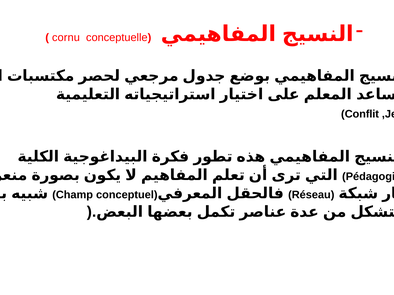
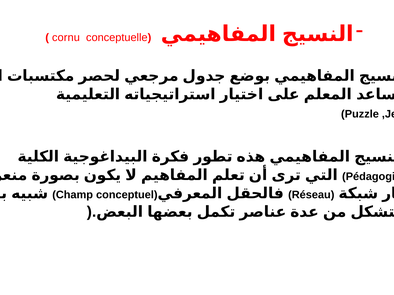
Conflit: Conflit -> Puzzle (362, 114)
